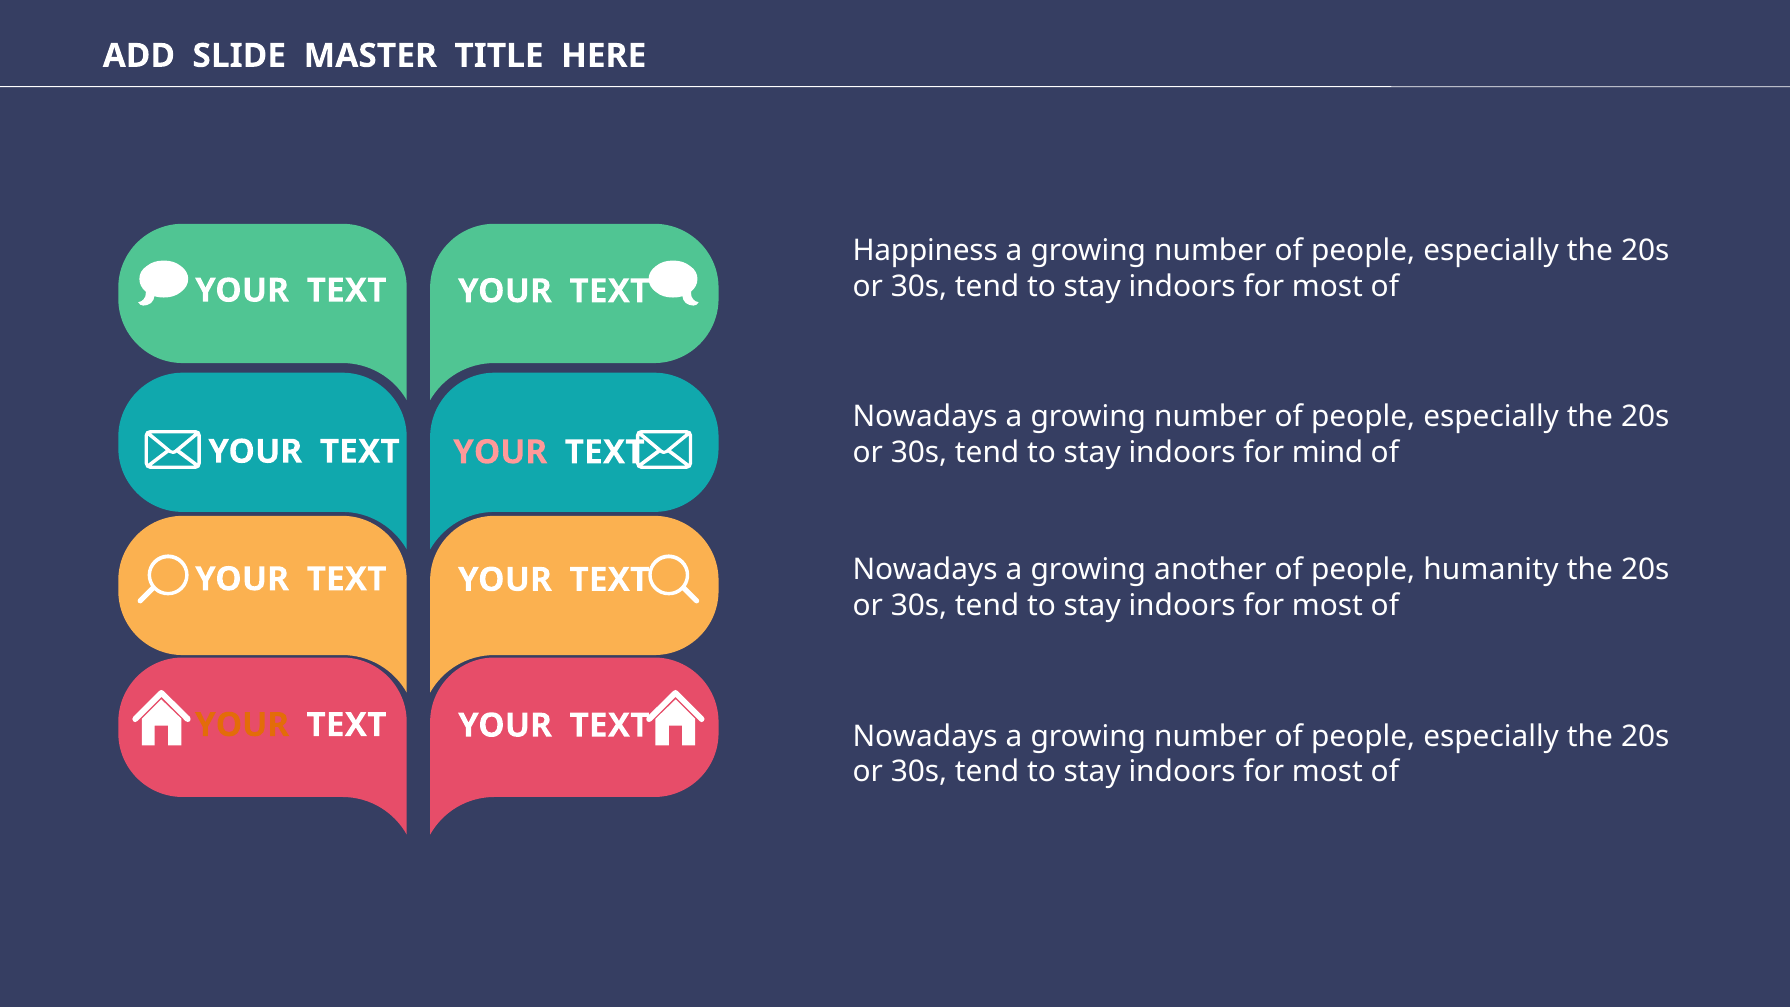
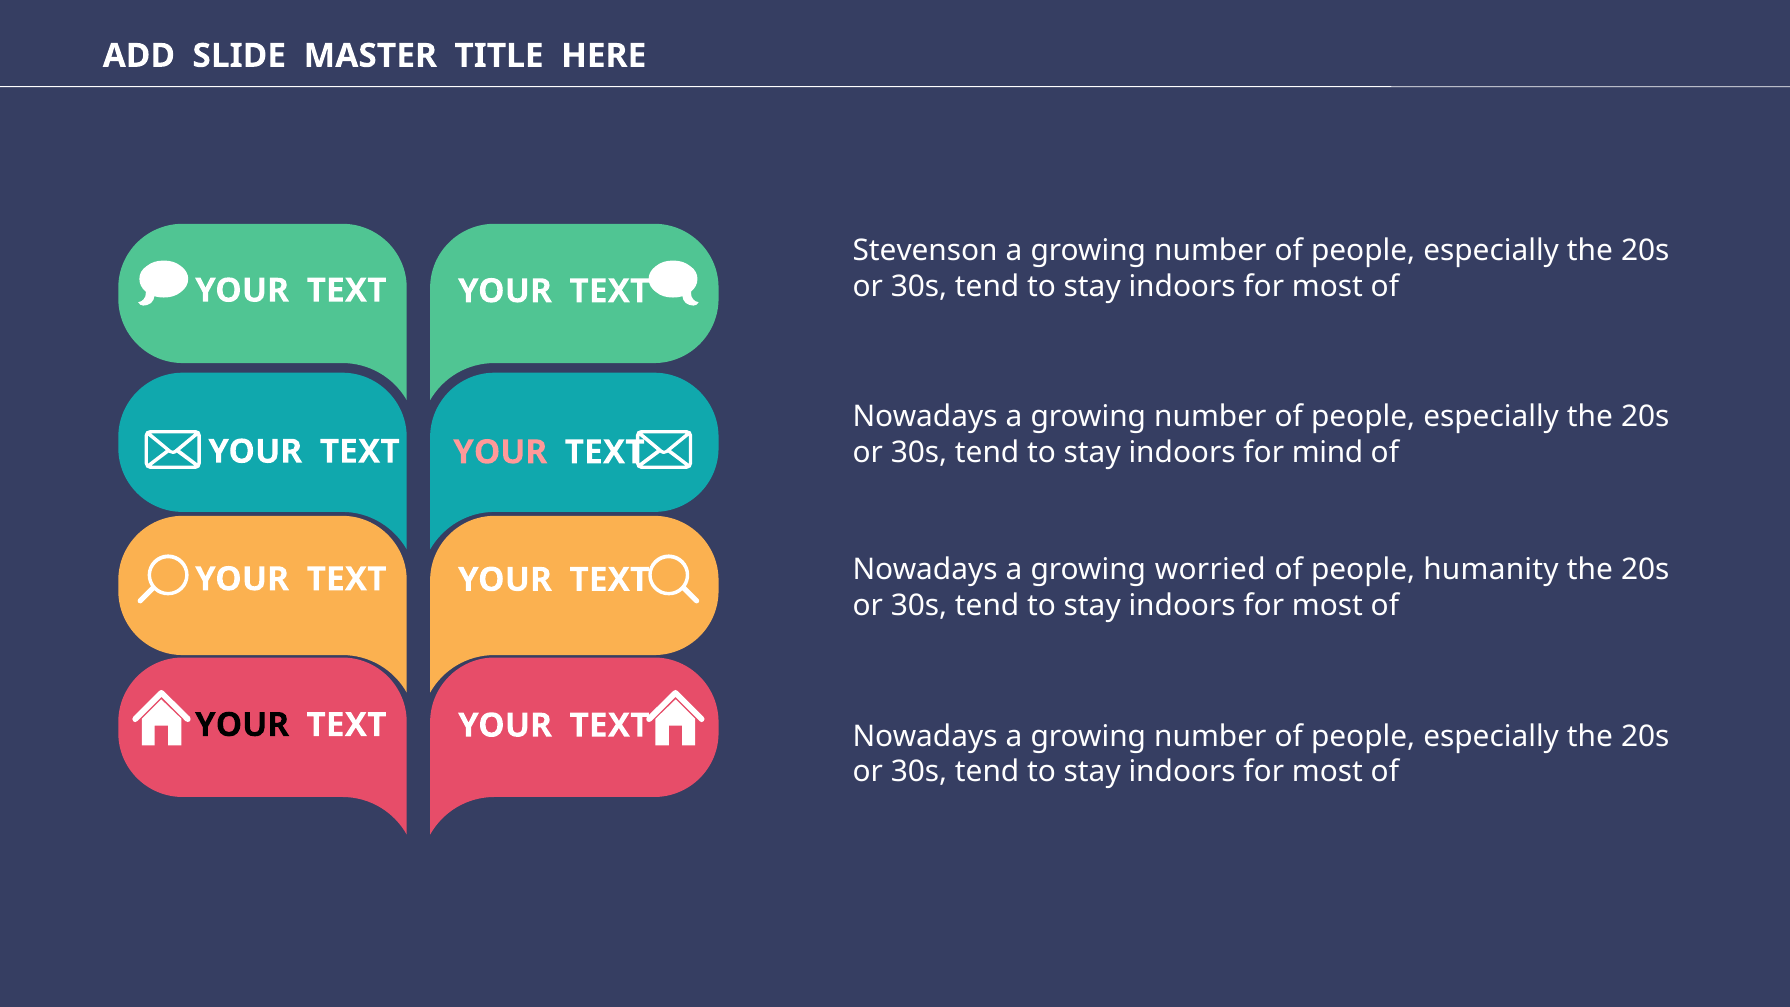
Happiness: Happiness -> Stevenson (925, 250)
another: another -> worried (1210, 570)
YOUR colour: orange -> black (242, 725)
